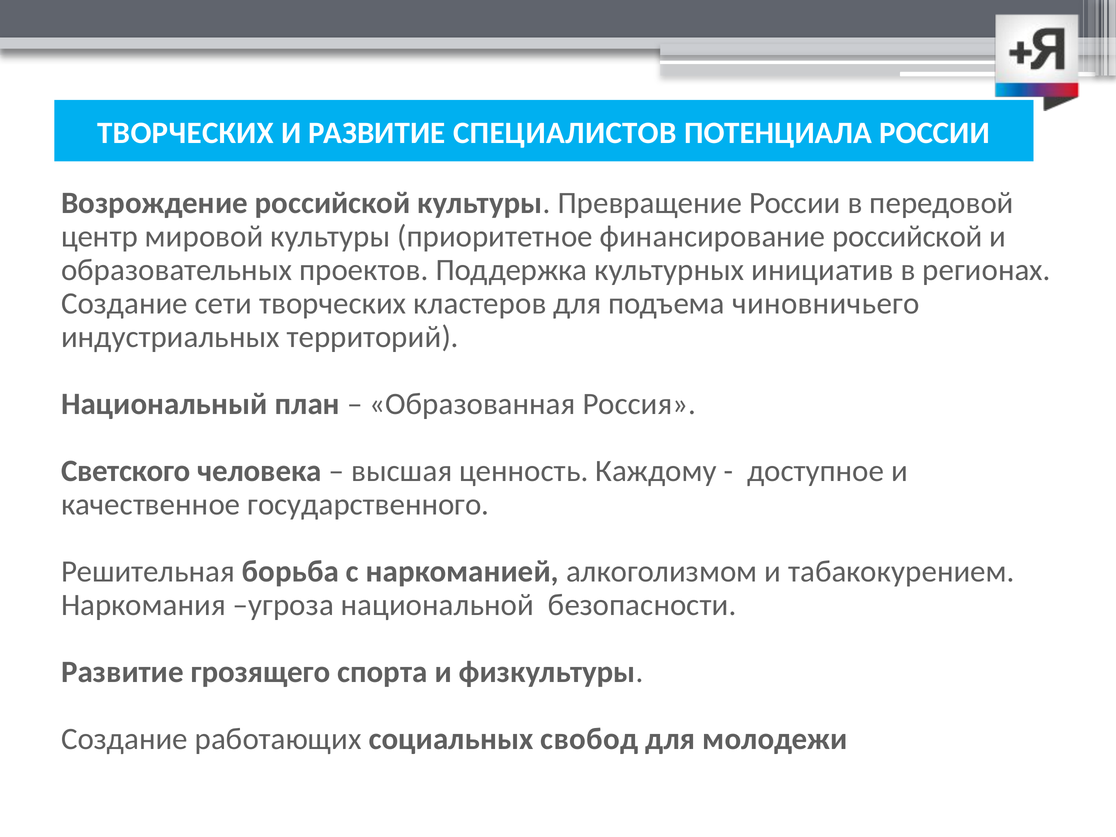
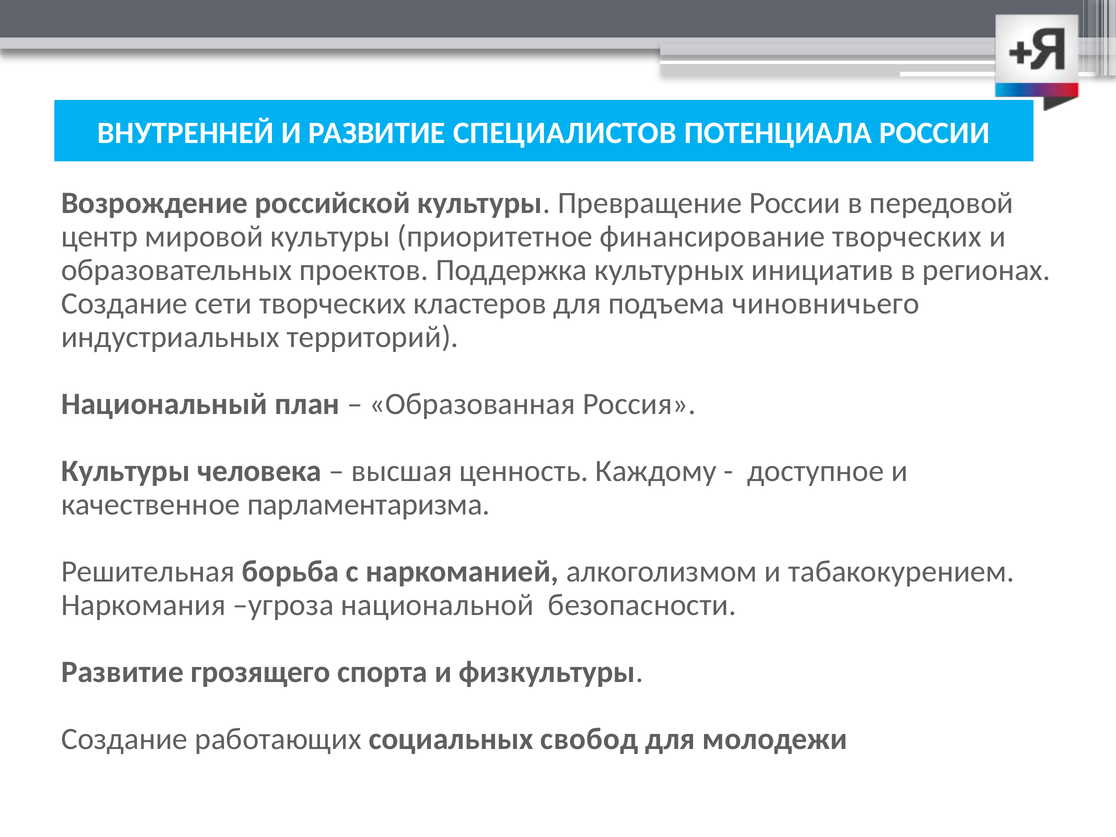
ТВОРЧЕСКИХ: ТВОРЧЕСКИХ -> ВНУТРЕННЕЙ (186, 133)
финансирование российской: российской -> творческих (907, 237)
Светского: Светского -> Культуры (126, 471)
государственного: государственного -> парламентаризма (368, 505)
